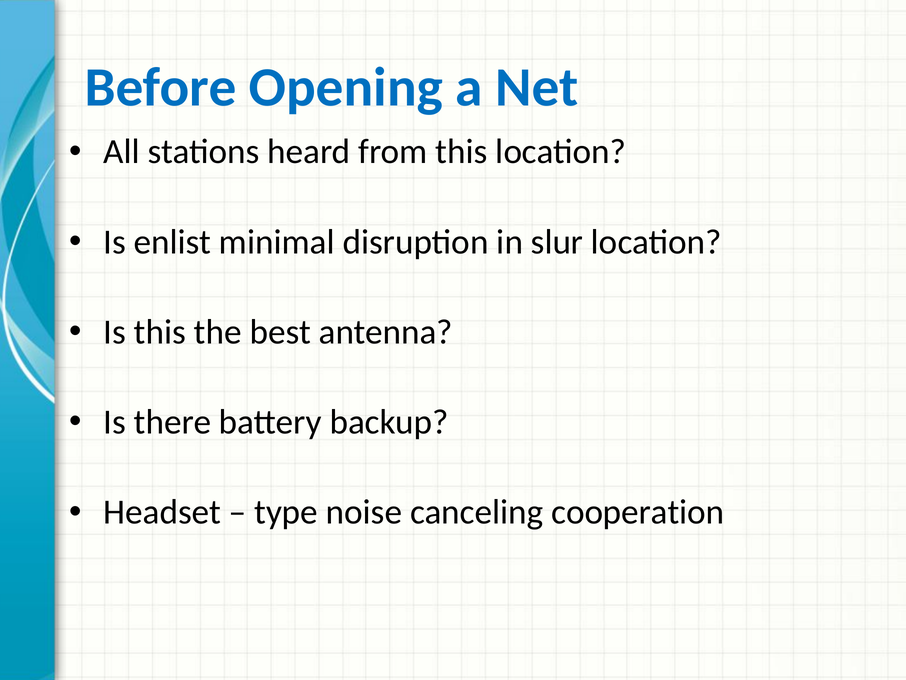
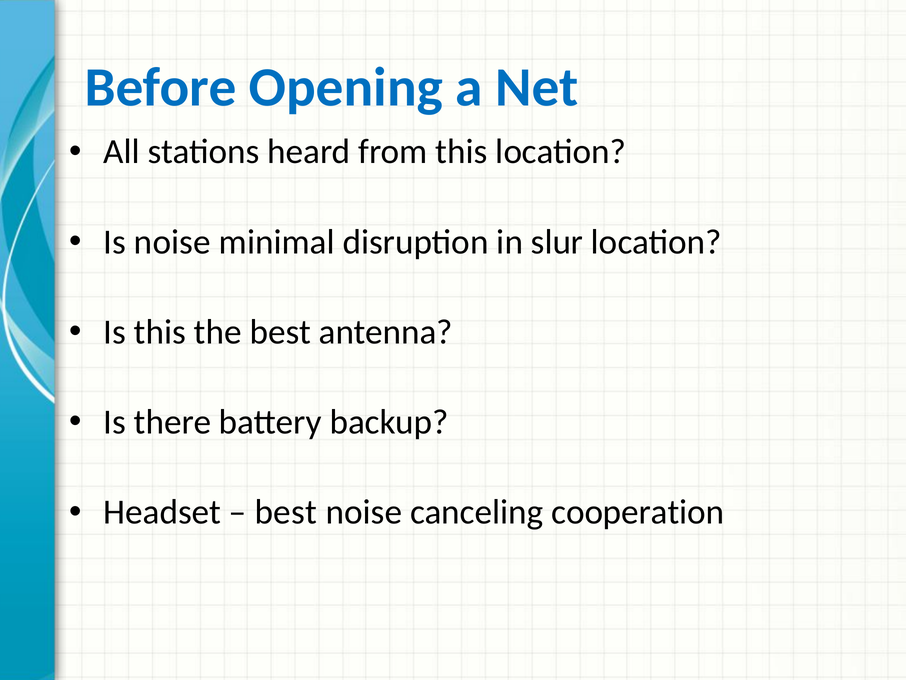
Is enlist: enlist -> noise (172, 242)
type: type -> best (286, 512)
